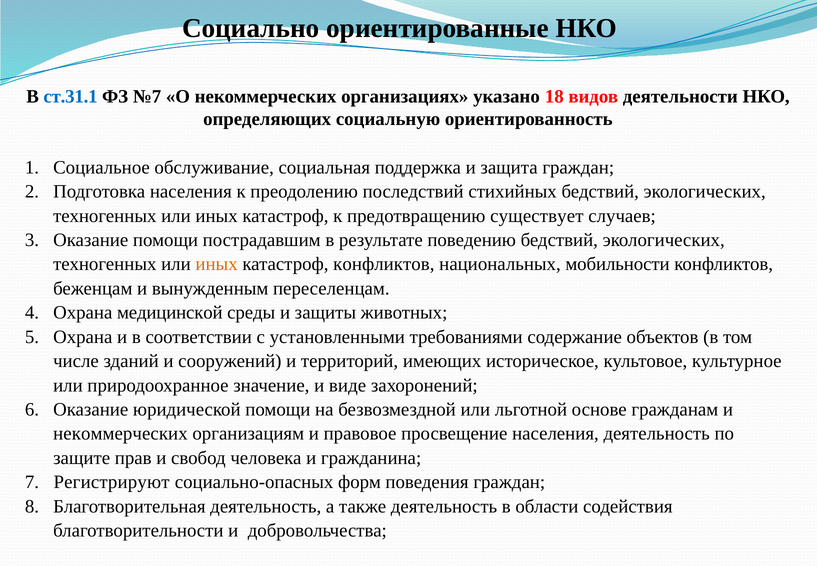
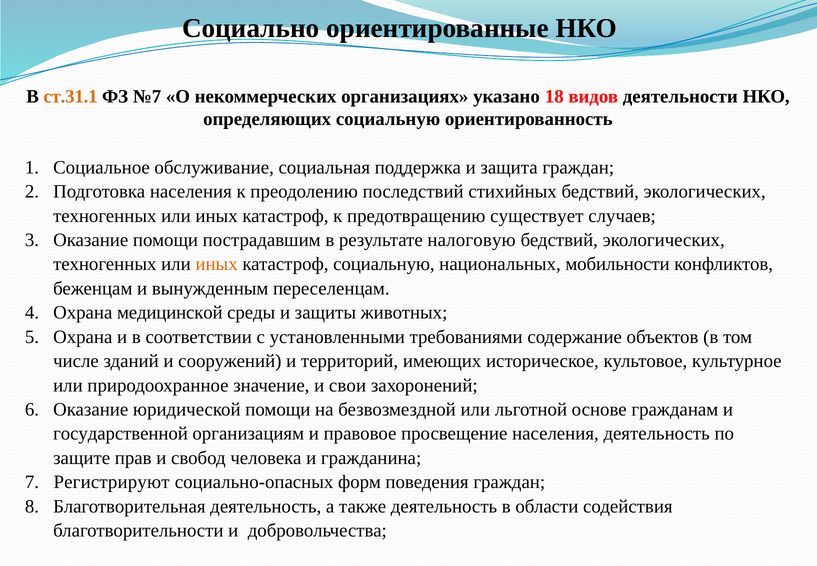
ст.31.1 colour: blue -> orange (71, 96)
поведению: поведению -> налоговую (472, 240)
катастроф конфликтов: конфликтов -> социальную (384, 264)
виде: виде -> свои (348, 385)
некоммерческих: некоммерческих -> государственной (121, 433)
